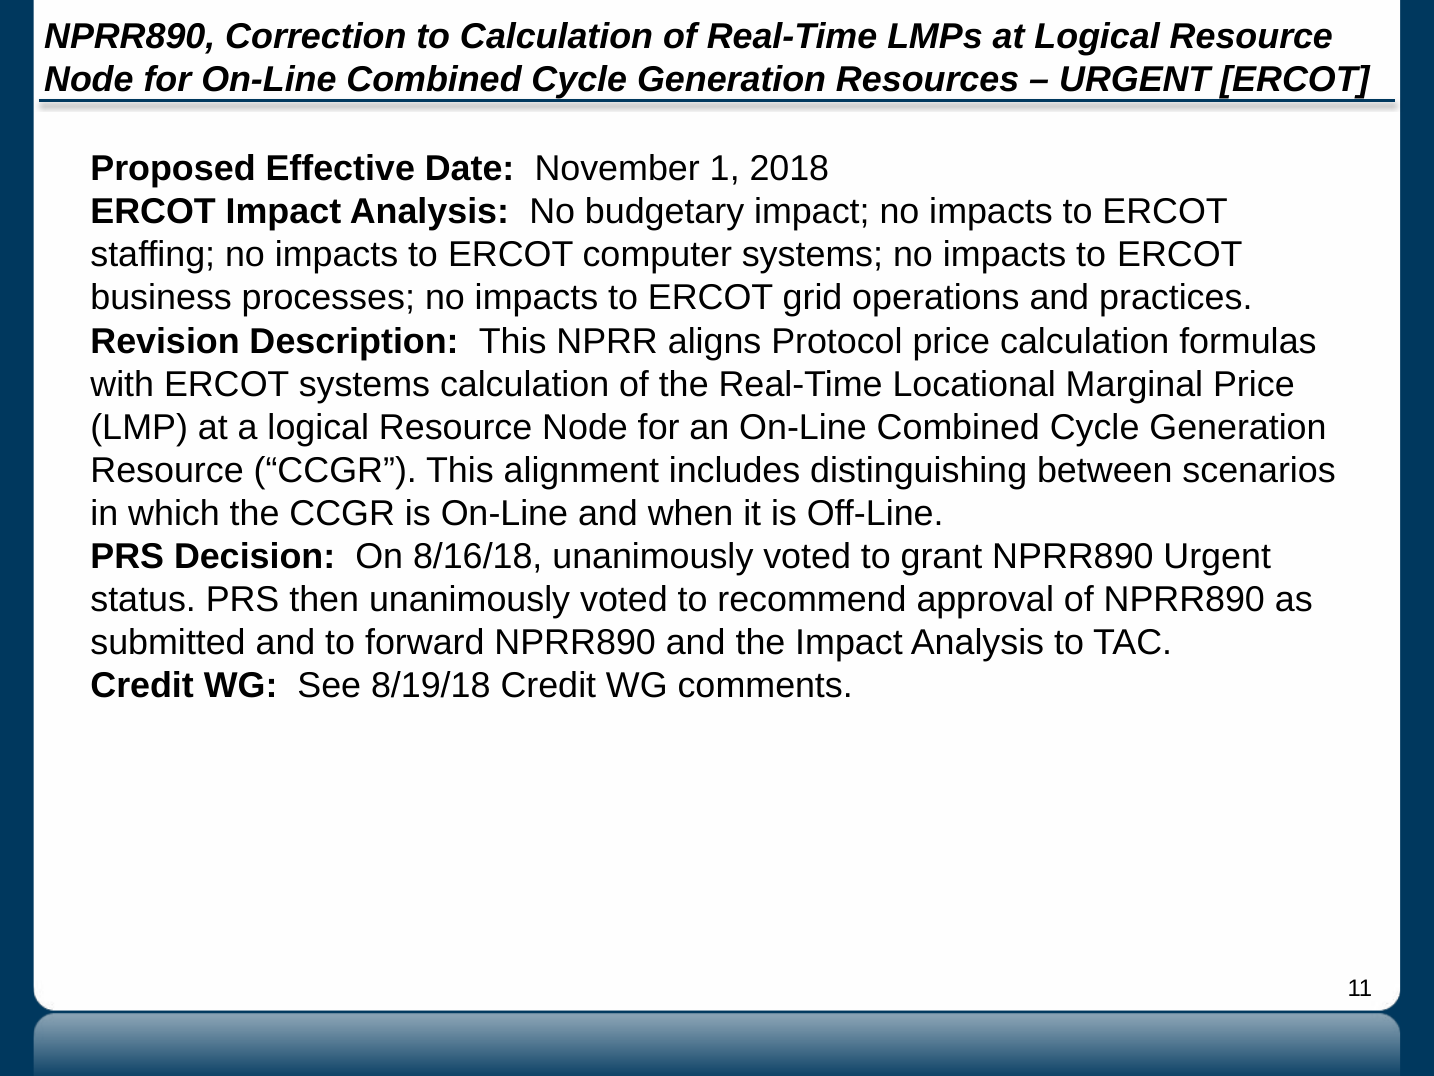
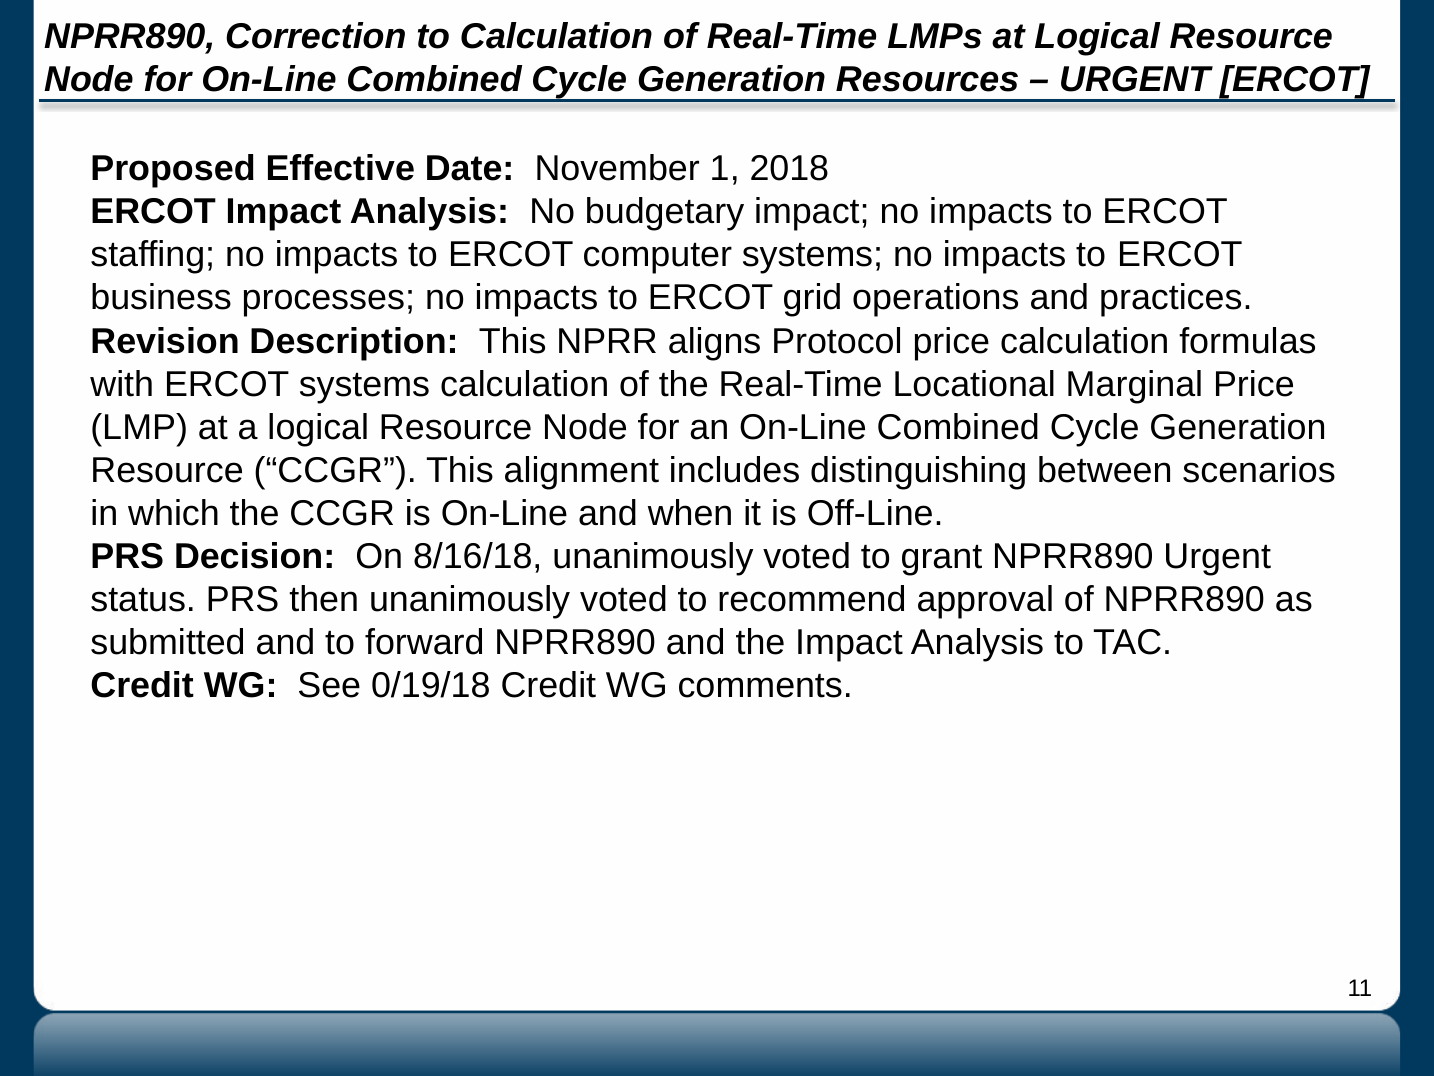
8/19/18: 8/19/18 -> 0/19/18 (431, 685)
